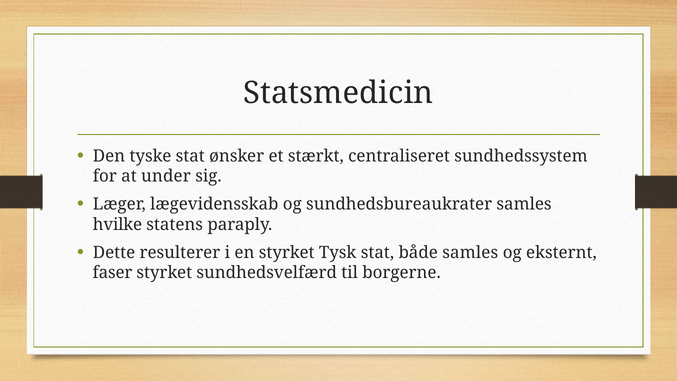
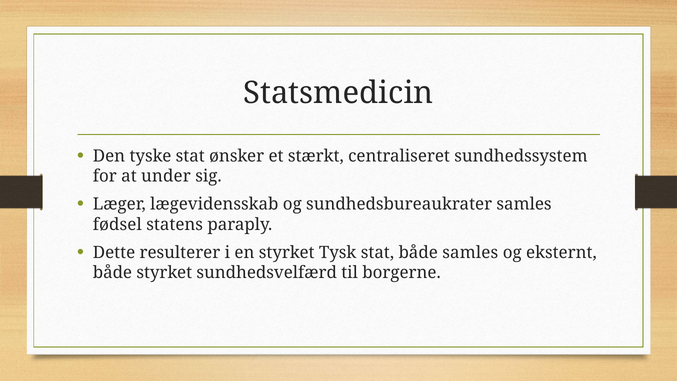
hvilke: hvilke -> fødsel (117, 224)
faser: faser -> både (112, 273)
